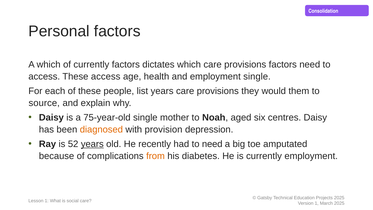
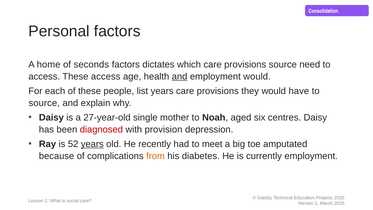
A which: which -> home (49, 64)
of currently: currently -> seconds (91, 64)
provisions factors: factors -> source (283, 64)
and underline: none -> present (180, 76)
employment single: single -> would (257, 76)
them: them -> have (299, 91)
75-year-old: 75-year-old -> 27-year-old (107, 117)
diagnosed colour: orange -> red (101, 129)
to need: need -> meet (212, 144)
